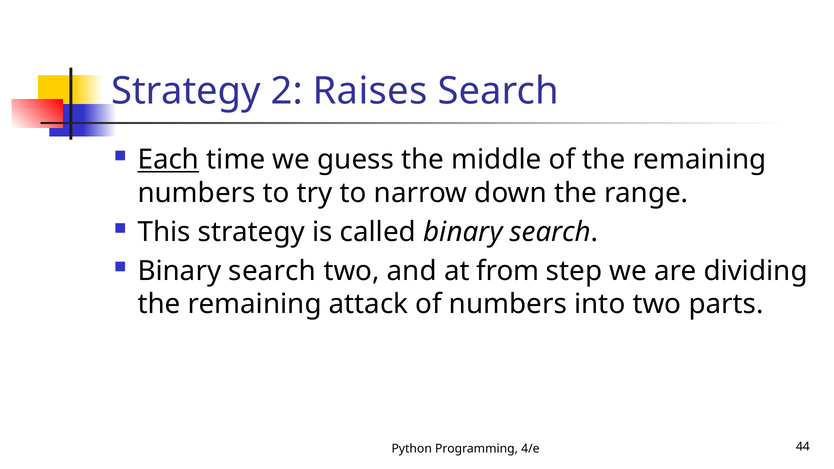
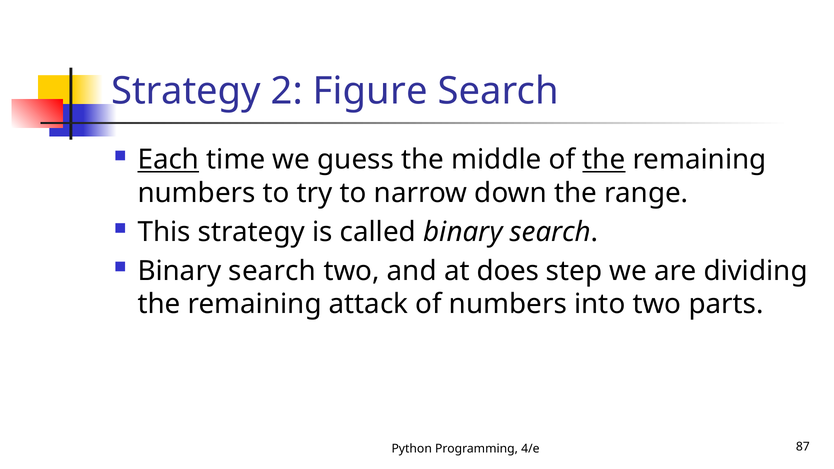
Raises: Raises -> Figure (370, 91)
the underline: none -> present (604, 160)
from: from -> does (508, 271)
44: 44 -> 87 (803, 447)
